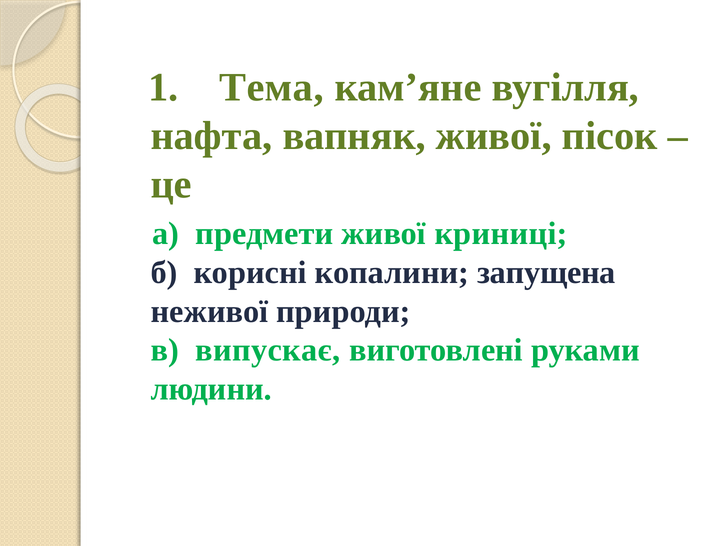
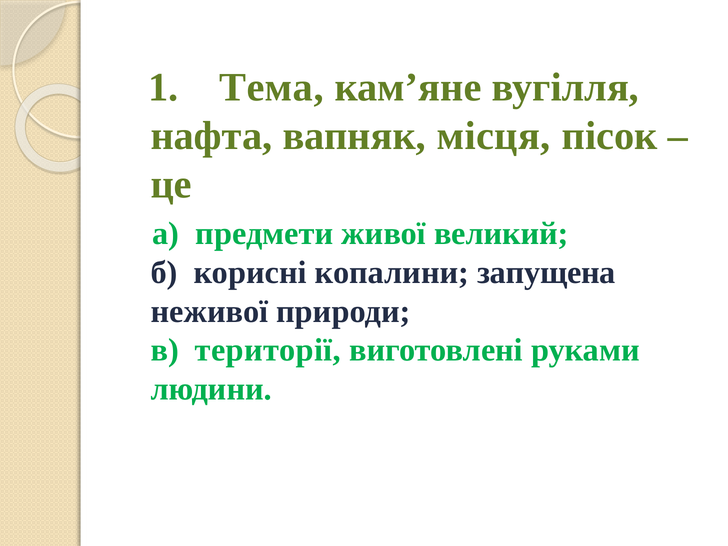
вапняк живої: живої -> місця (494, 136)
криниці: криниці -> великий (501, 234)
випускає: випускає -> території (268, 350)
